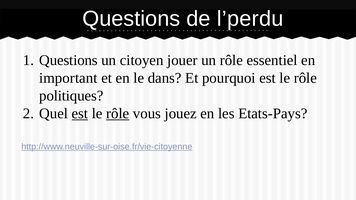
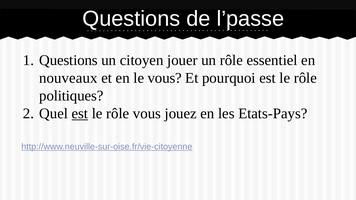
l’perdu: l’perdu -> l’passe (250, 19)
important: important -> nouveaux (68, 78)
le dans: dans -> vous (165, 78)
rôle underline: present -> none (118, 114)
